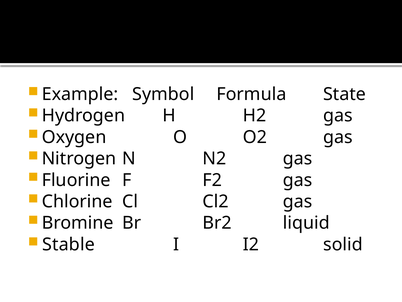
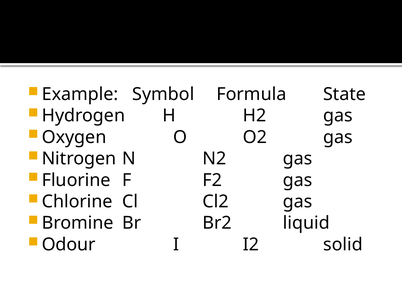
Stable: Stable -> Odour (69, 244)
